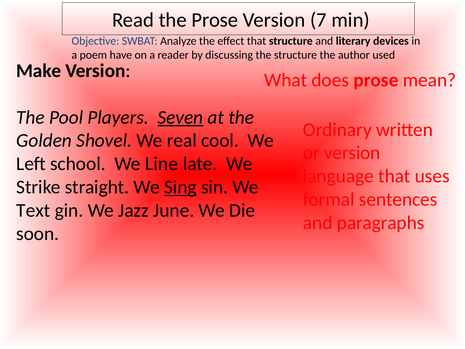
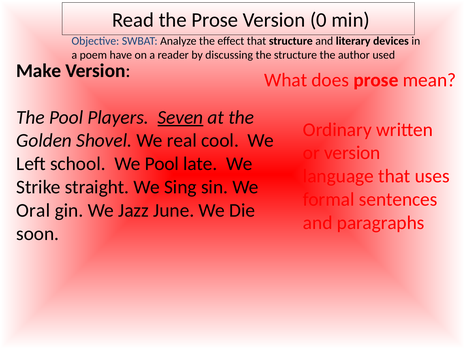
7: 7 -> 0 (318, 20)
We Line: Line -> Pool (162, 164)
Sing underline: present -> none (180, 187)
Text: Text -> Oral (33, 210)
